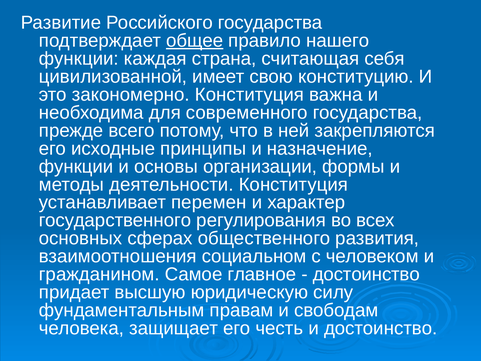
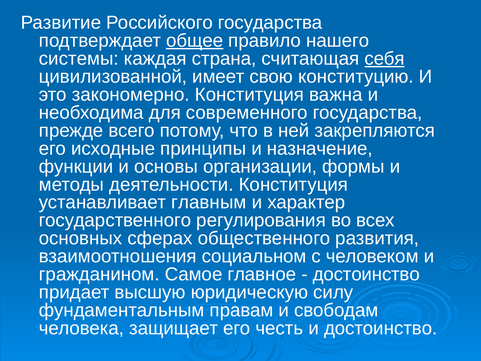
функции: функции -> системы (79, 59)
себя underline: none -> present (385, 59)
перемен: перемен -> главным (209, 202)
